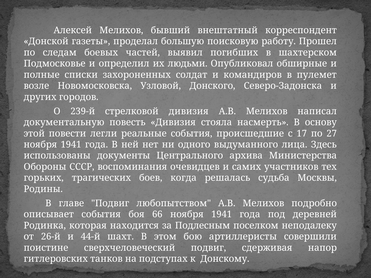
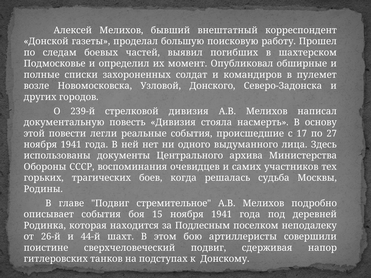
людьми: людьми -> момент (188, 64)
любопытством: любопытством -> стремительное (174, 203)
66: 66 -> 15 (157, 215)
